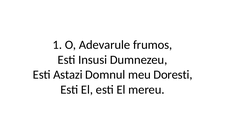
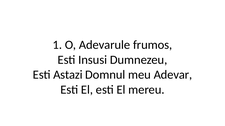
Doresti: Doresti -> Adevar (173, 75)
